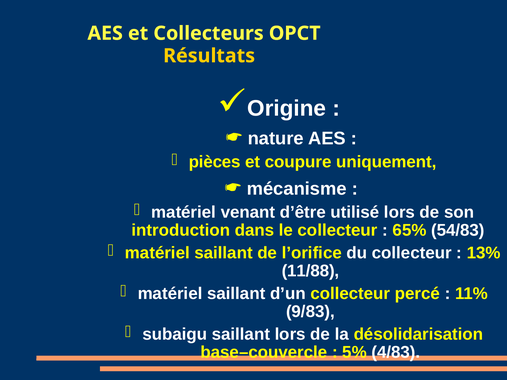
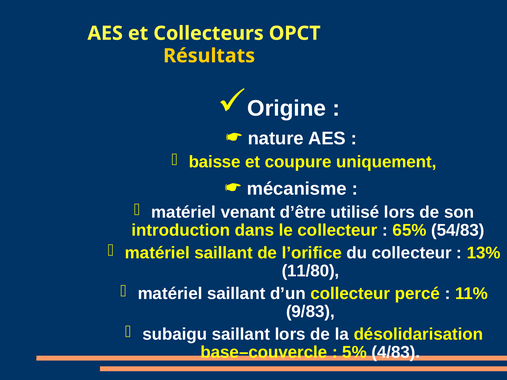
pièces: pièces -> baisse (215, 162)
11/88: 11/88 -> 11/80 (311, 271)
